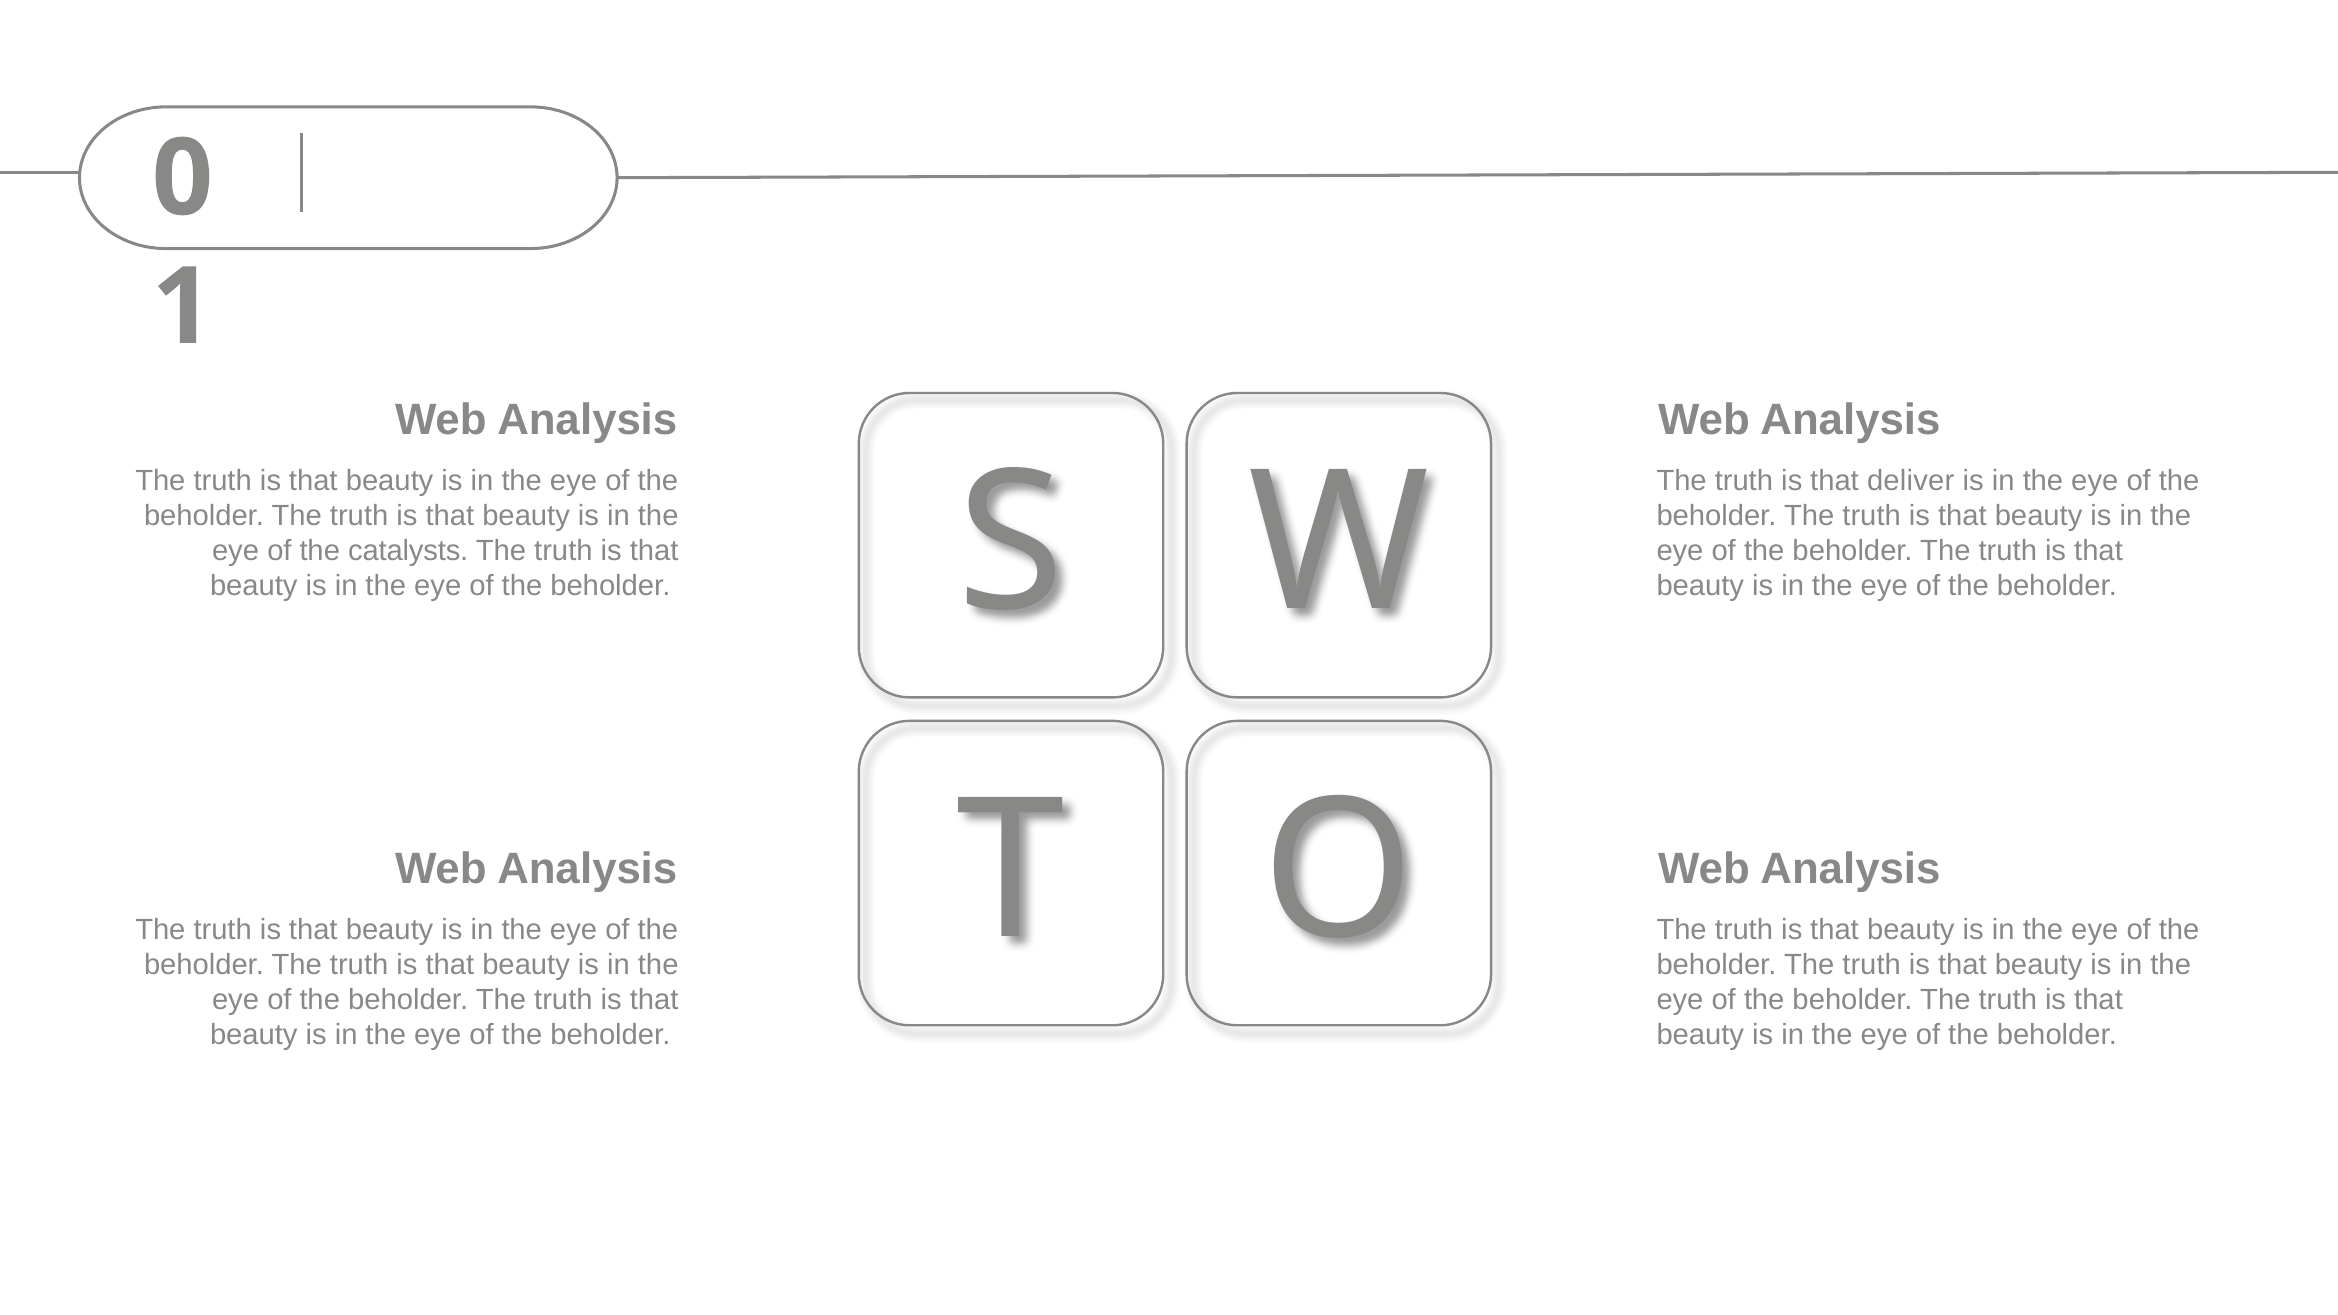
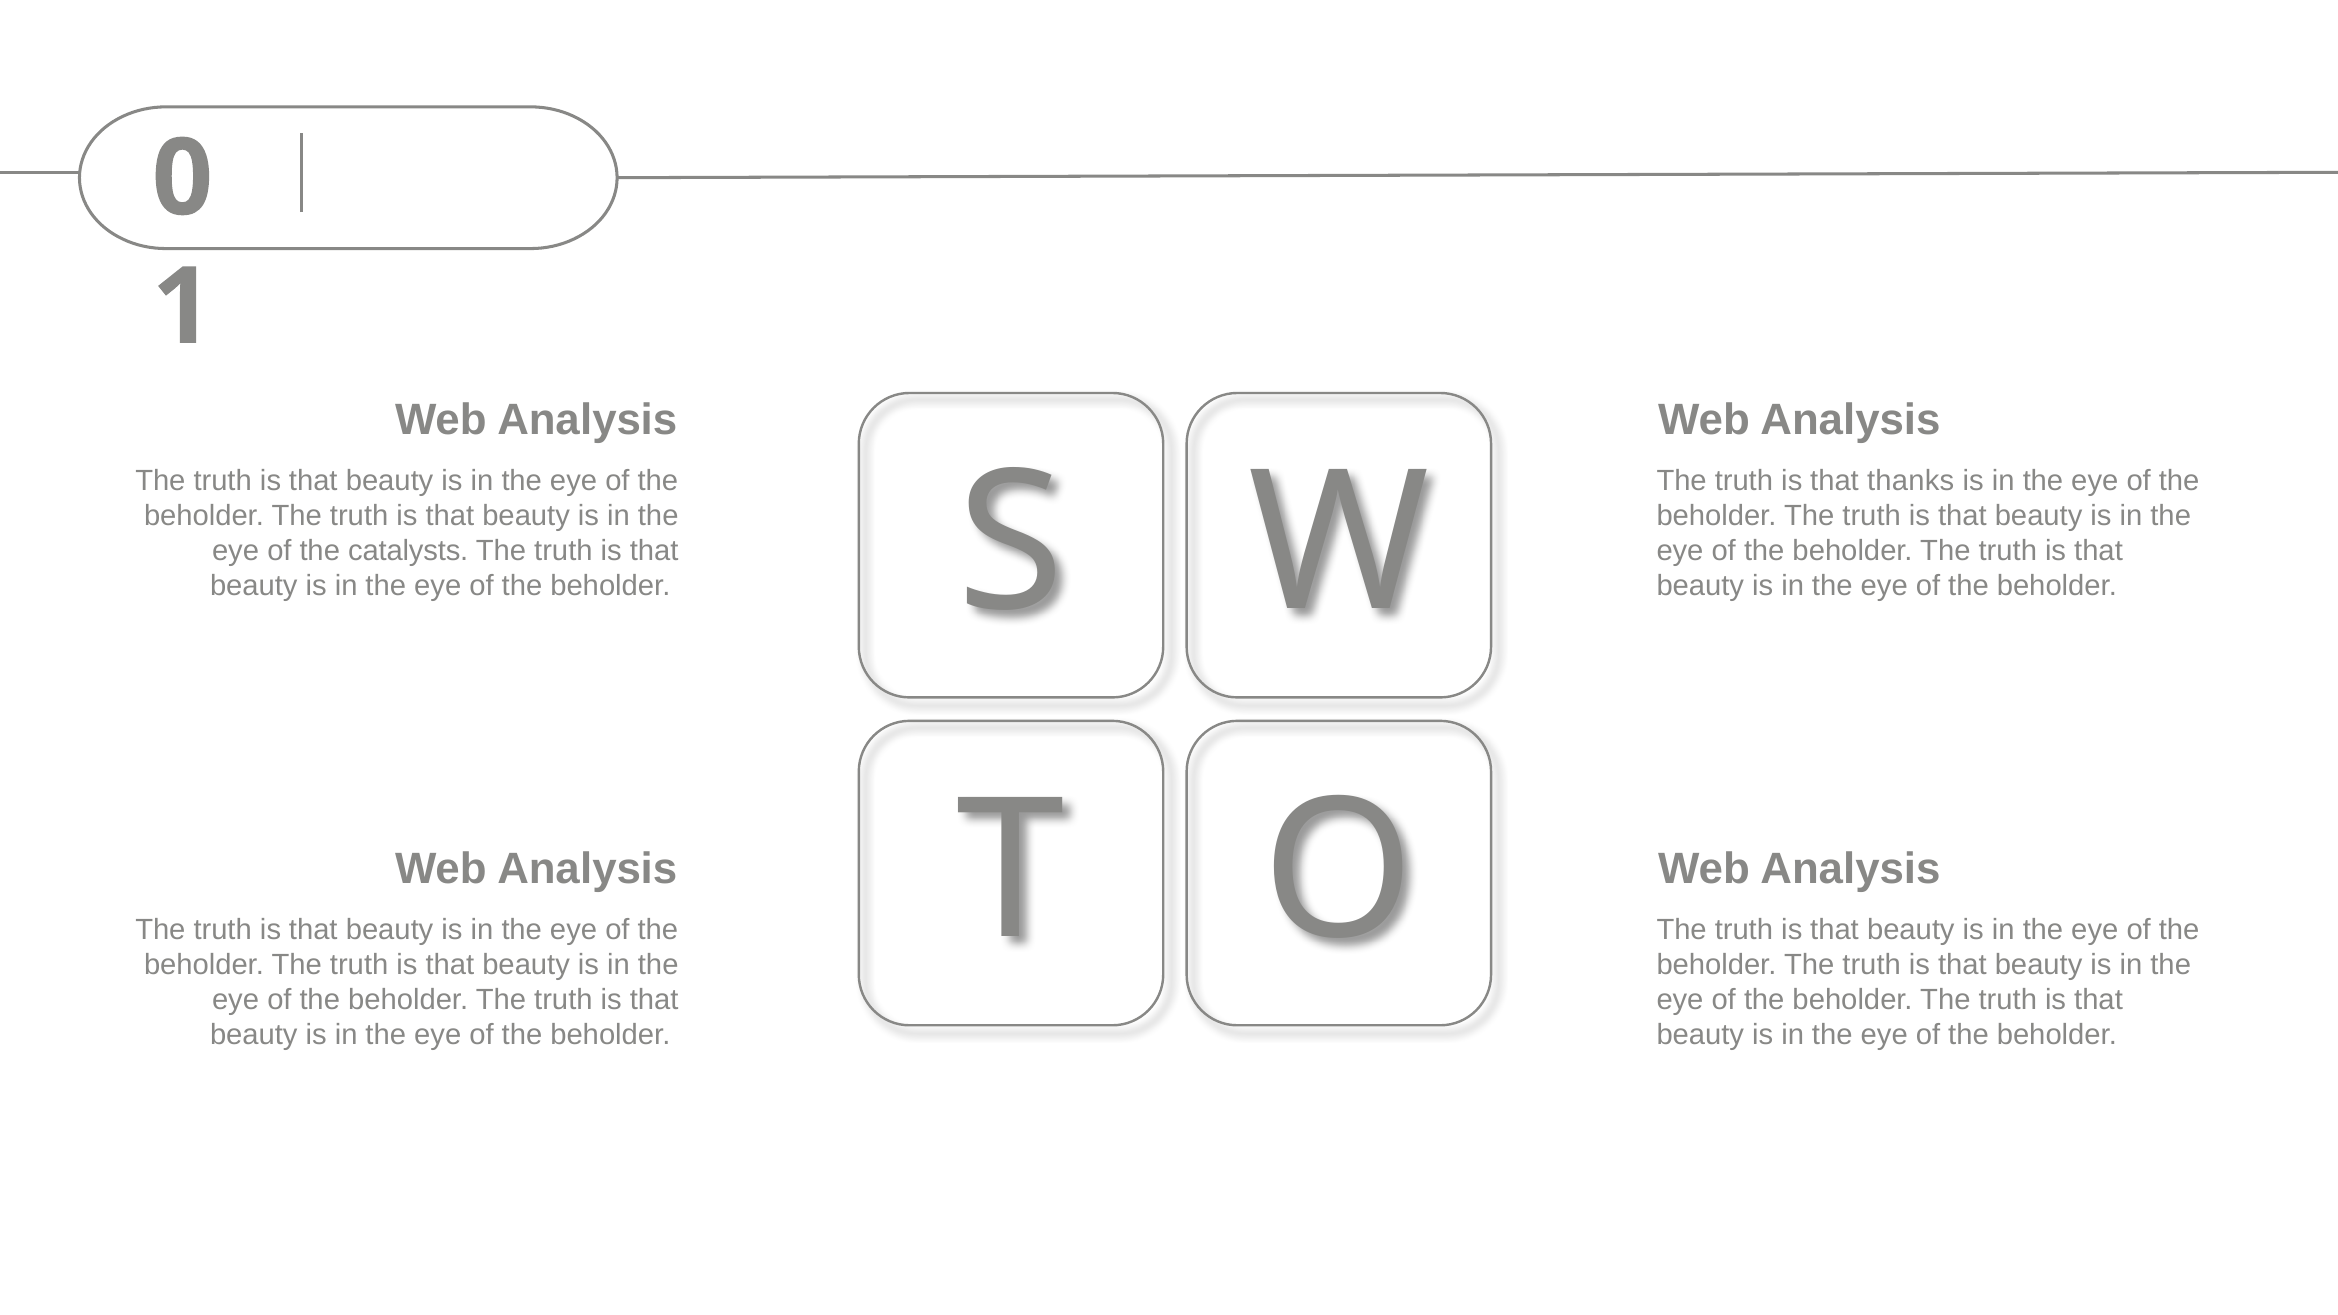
deliver: deliver -> thanks (1911, 481)
